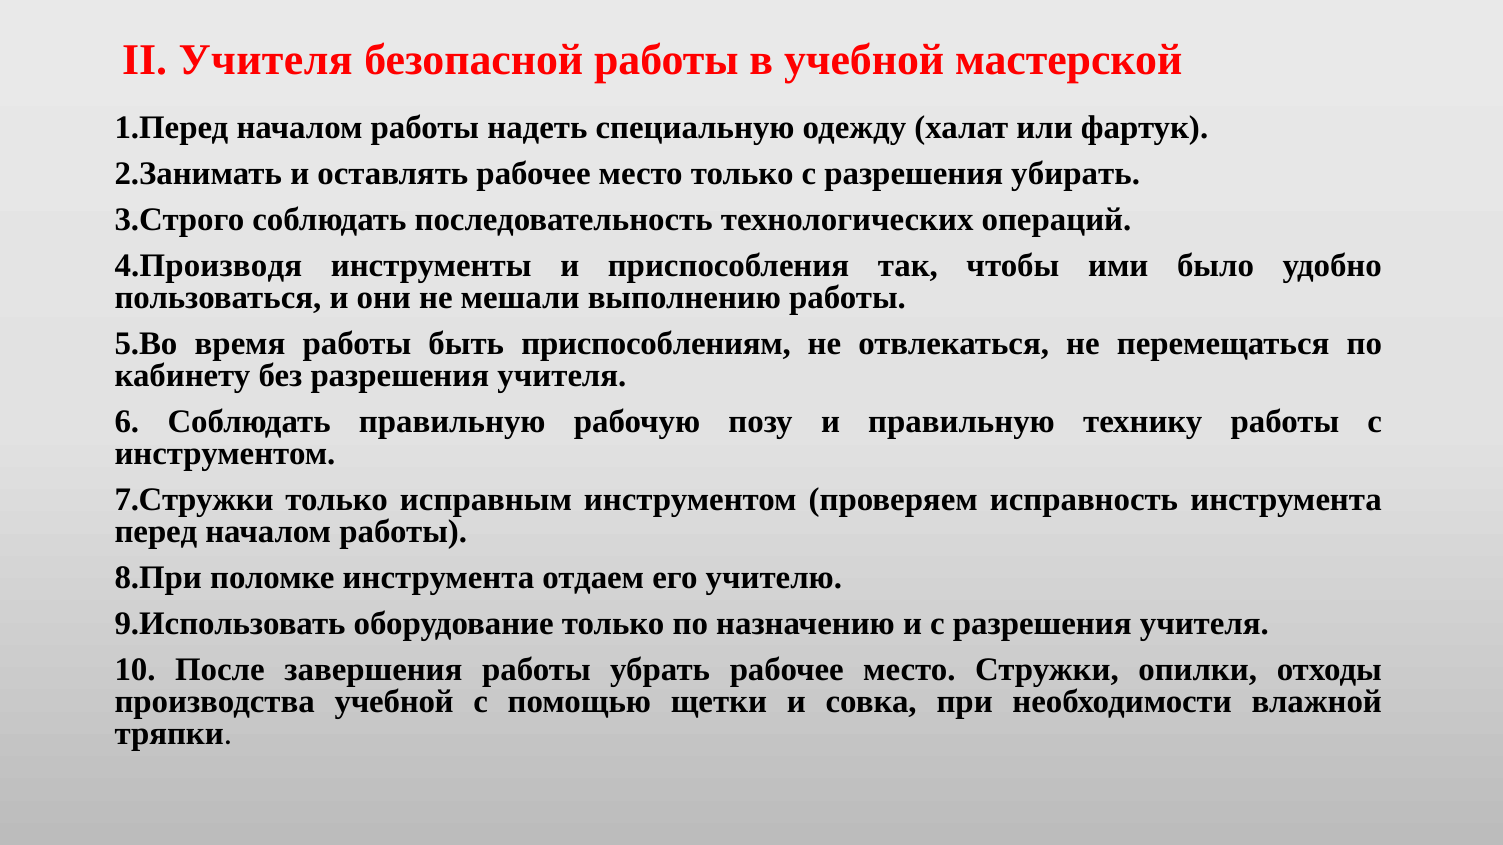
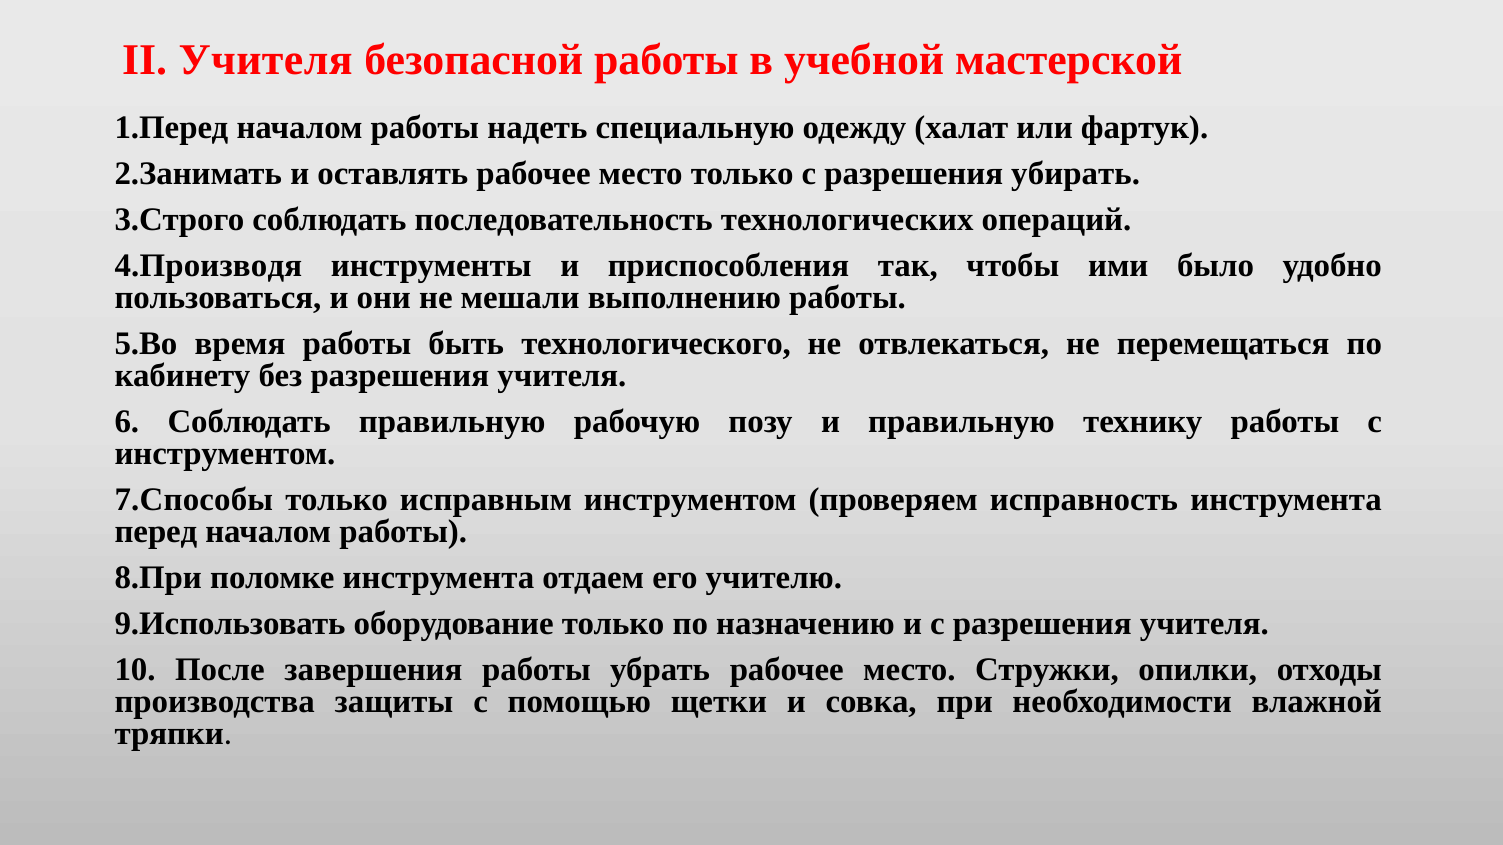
приспособлениям: приспособлениям -> технологического (656, 344)
7.Стружки: 7.Стружки -> 7.Способы (194, 500)
производства учебной: учебной -> защиты (394, 702)
